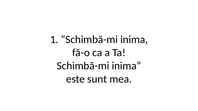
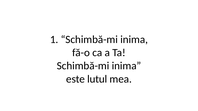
sunt: sunt -> lutul (97, 79)
